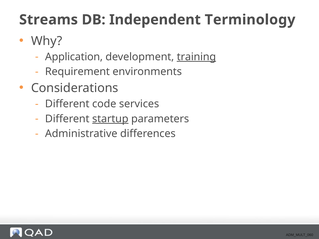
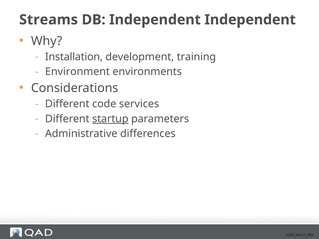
Independent Terminology: Terminology -> Independent (250, 20)
Application: Application -> Installation (74, 57)
training underline: present -> none (196, 57)
Requirement: Requirement -> Environment (77, 72)
